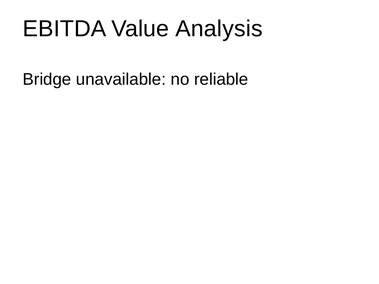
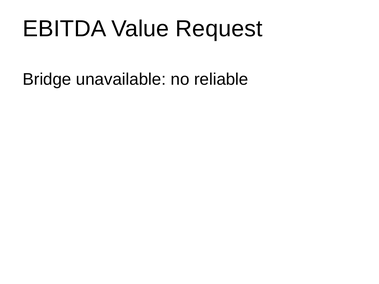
Analysis: Analysis -> Request (219, 29)
